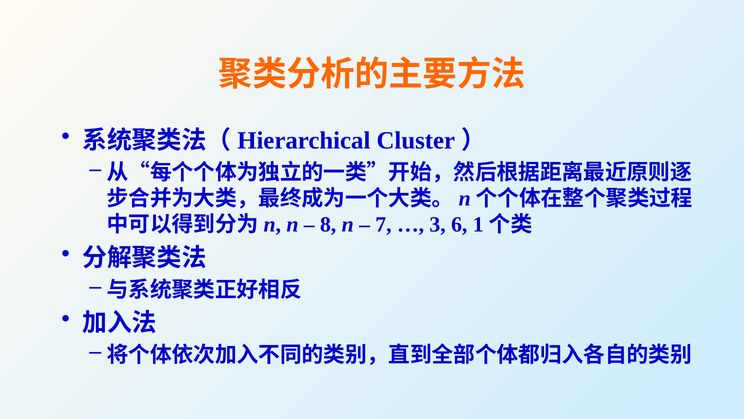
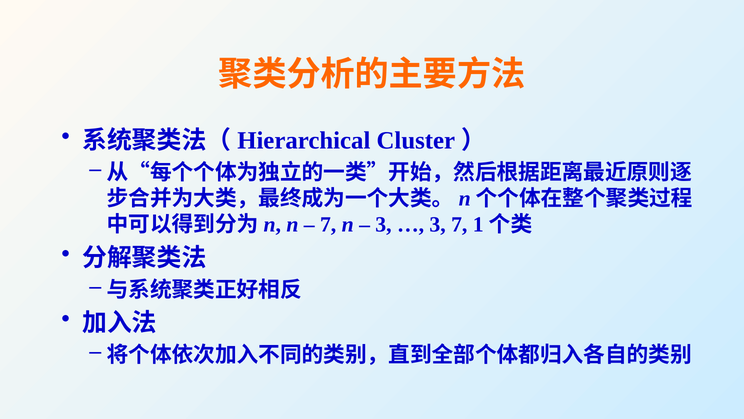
8: 8 -> 7 (328, 224)
7: 7 -> 3 (383, 224)
3 6: 6 -> 7 (459, 224)
